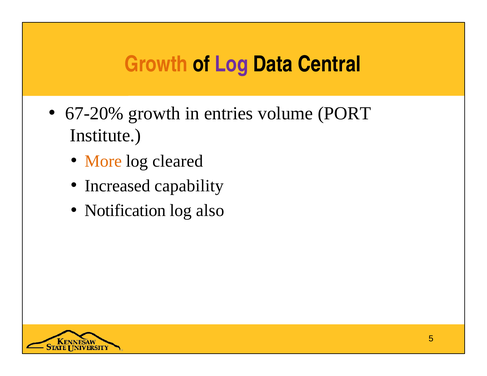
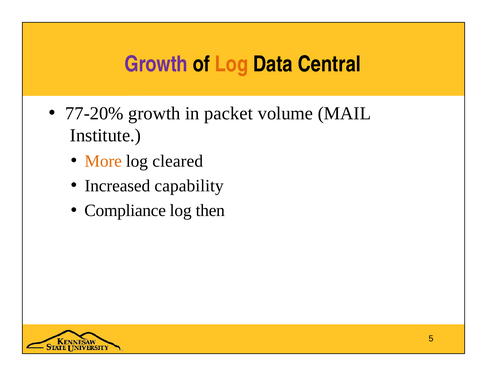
Growth colour: orange -> purple (156, 64)
Log colour: purple -> orange (232, 64)
67-20%: 67-20% -> 77-20% (94, 114)
entries: entries -> packet (229, 114)
PORT: PORT -> MAIL (344, 114)
Notification: Notification -> Compliance (125, 211)
also: also -> then (210, 211)
